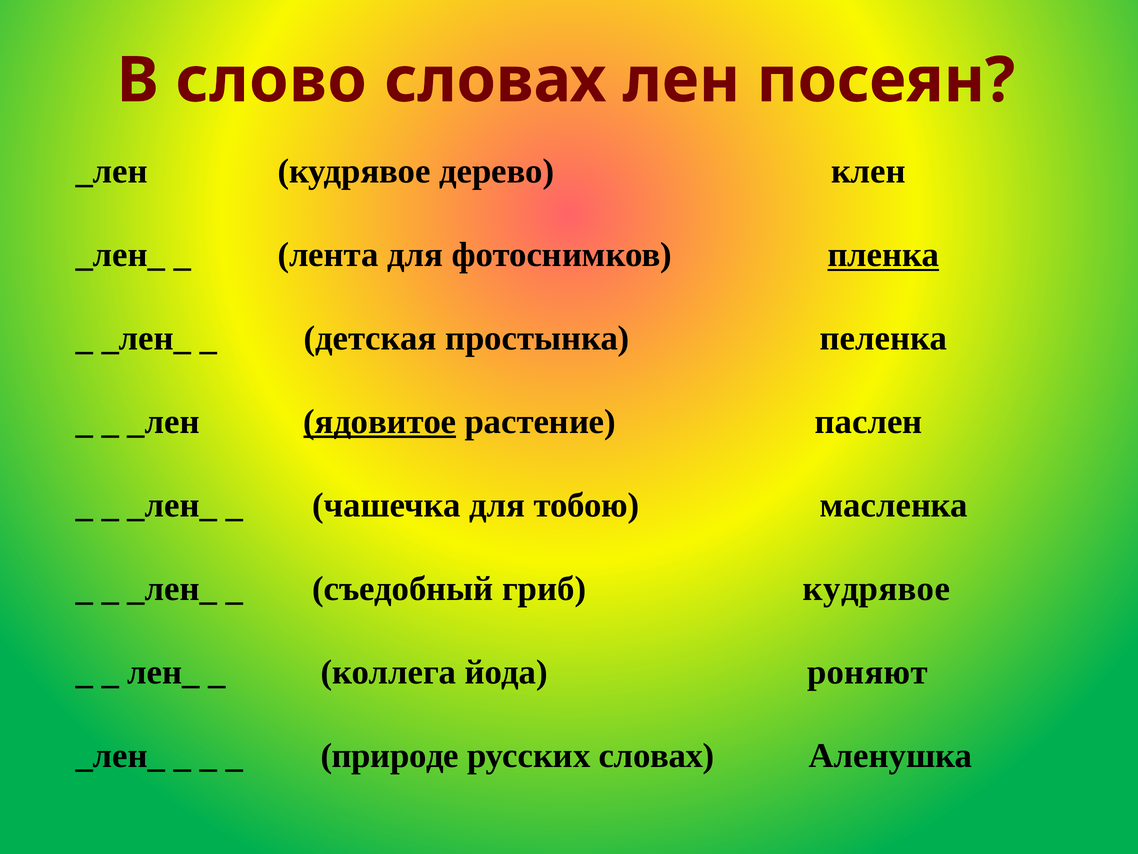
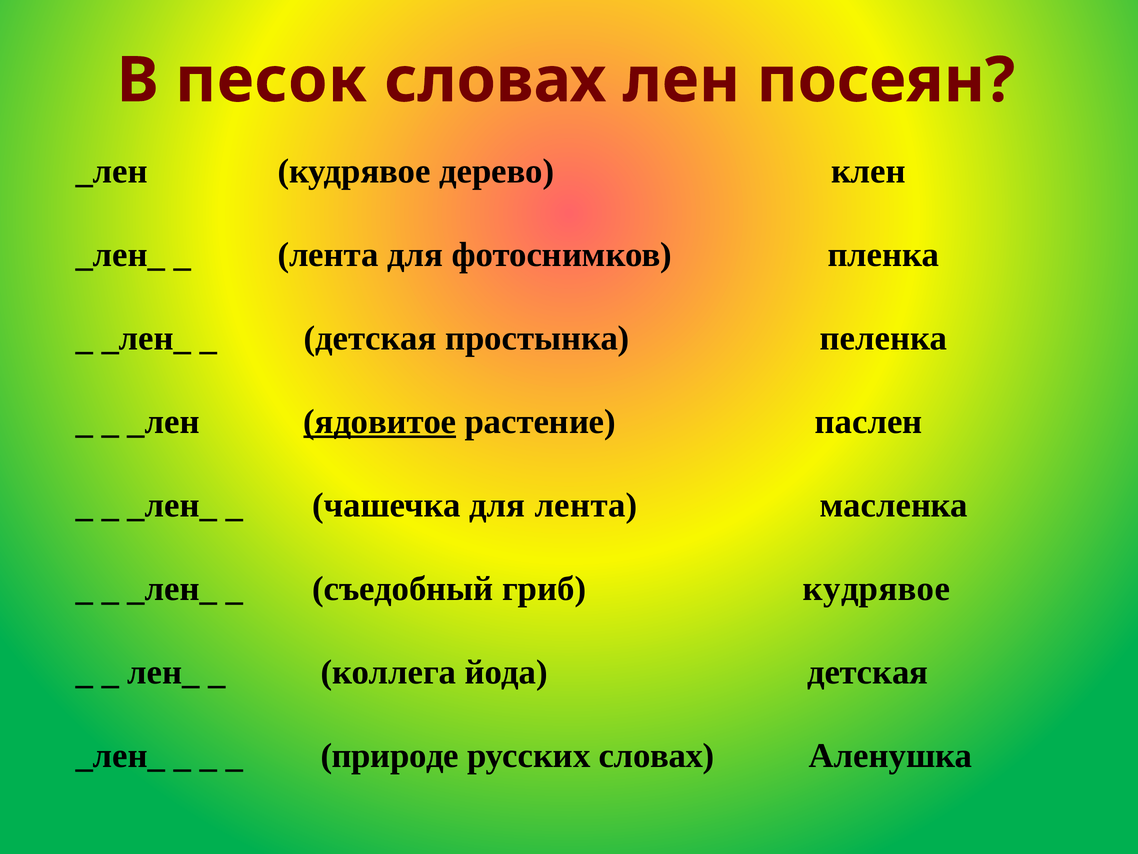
слово: слово -> песок (271, 80)
пленка underline: present -> none (883, 255)
для тобою: тобою -> лента (586, 505)
йода роняют: роняют -> детская (868, 672)
